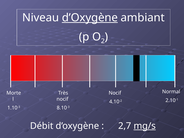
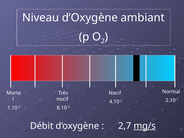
d’Oxygène underline: present -> none (90, 18)
